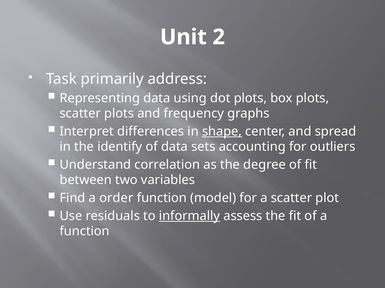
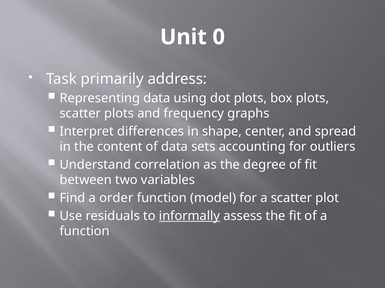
2: 2 -> 0 (219, 37)
shape underline: present -> none (222, 132)
identify: identify -> content (120, 147)
